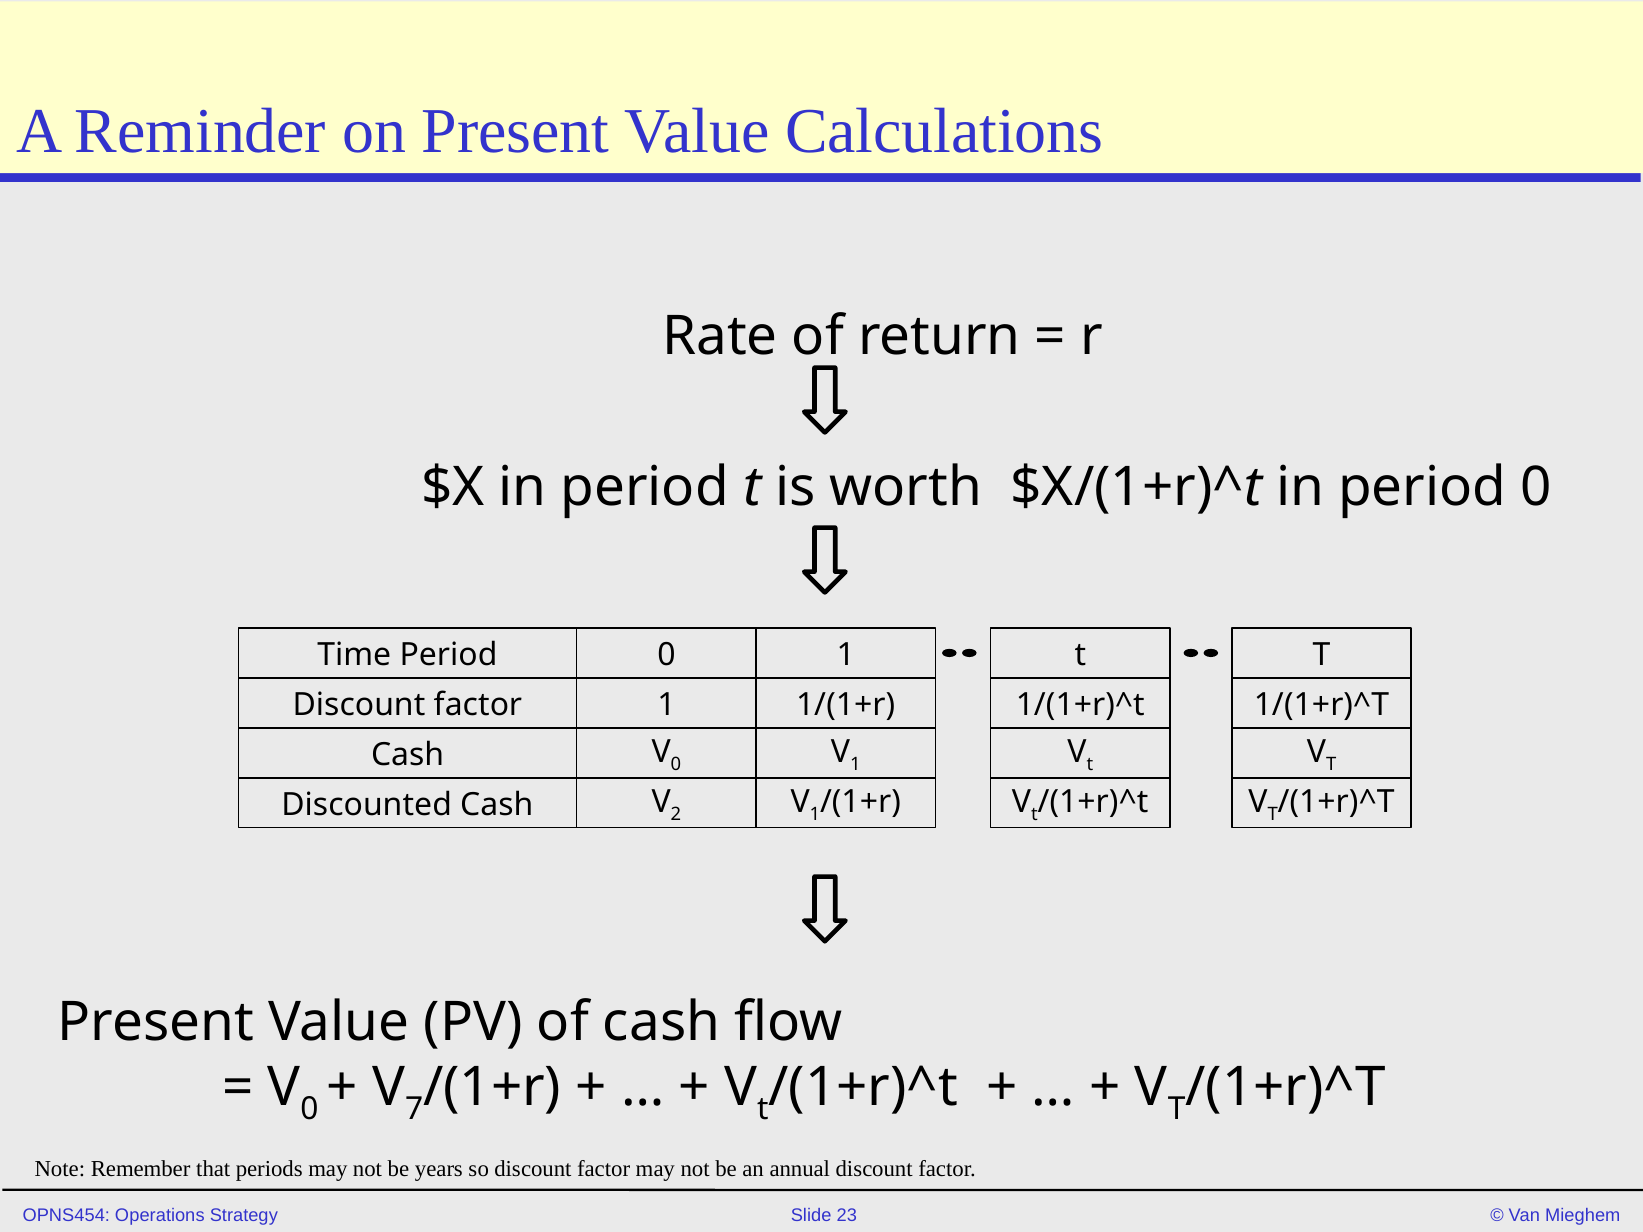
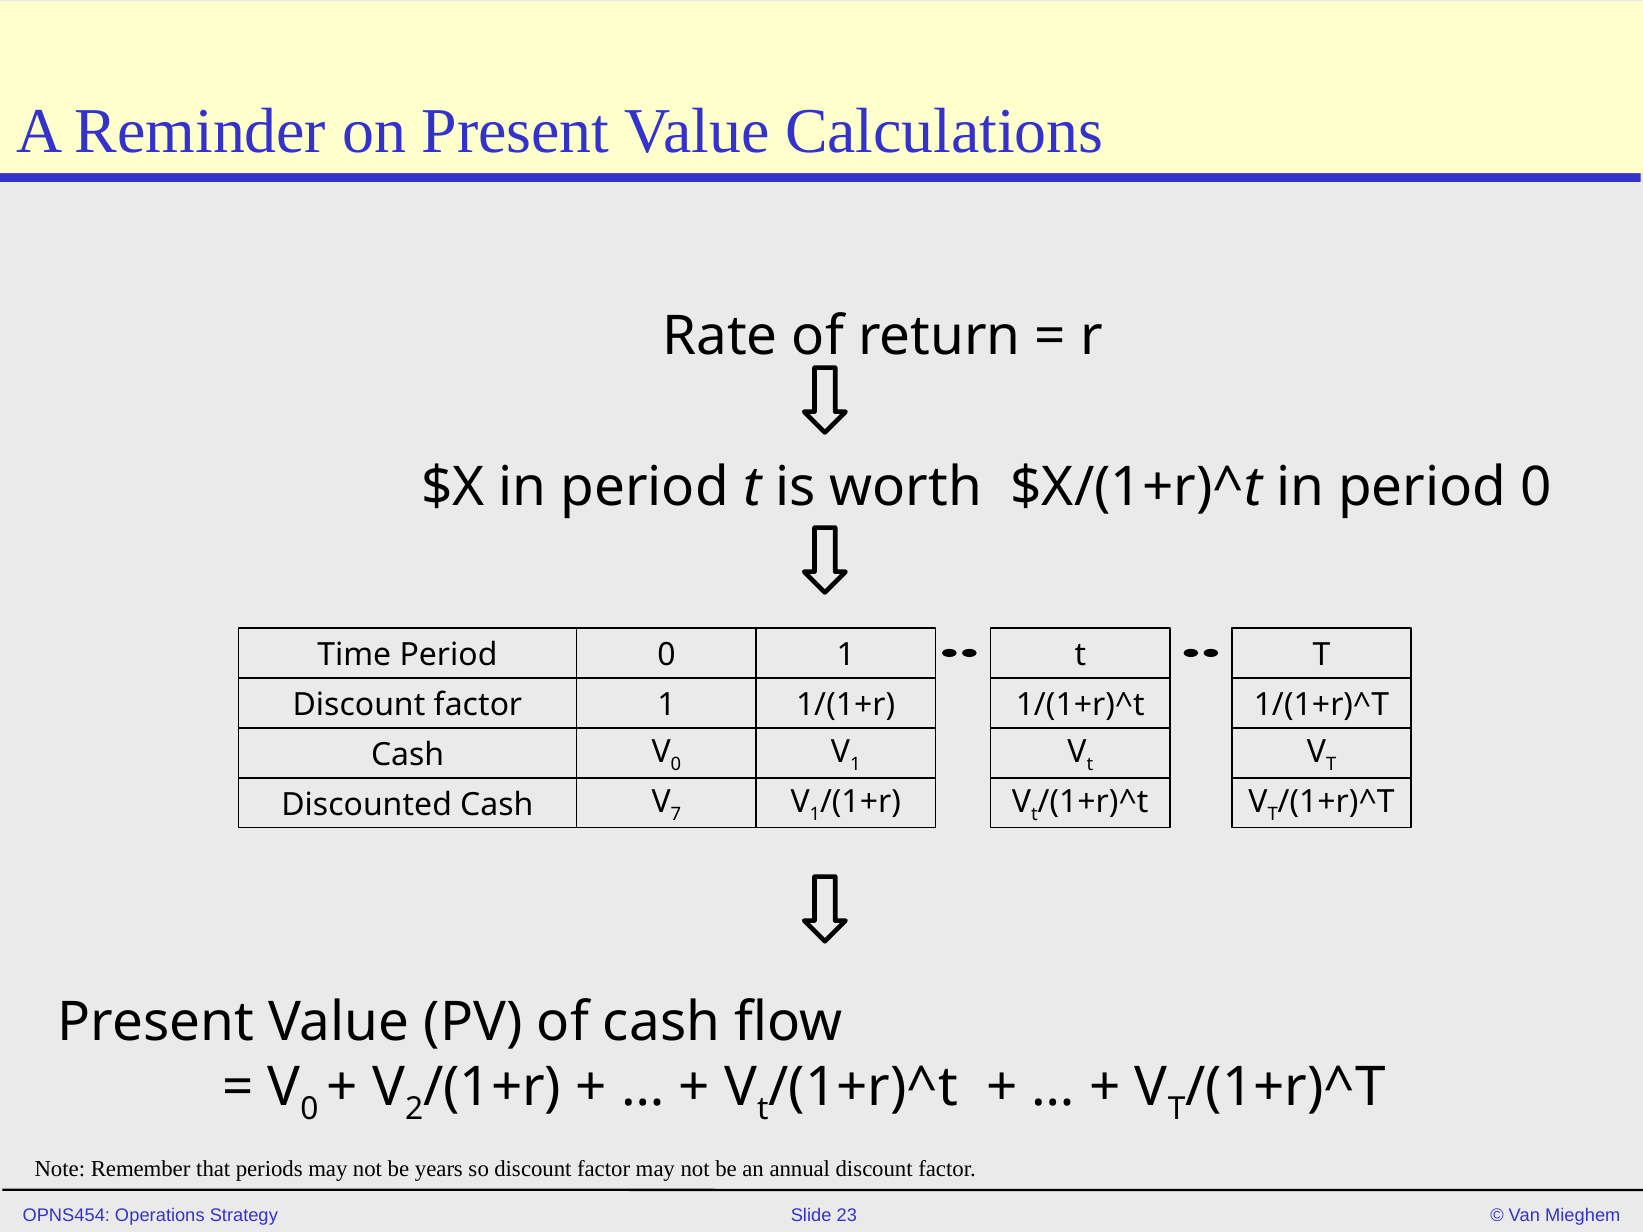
2: 2 -> 7 (676, 815)
7: 7 -> 2 (414, 1109)
